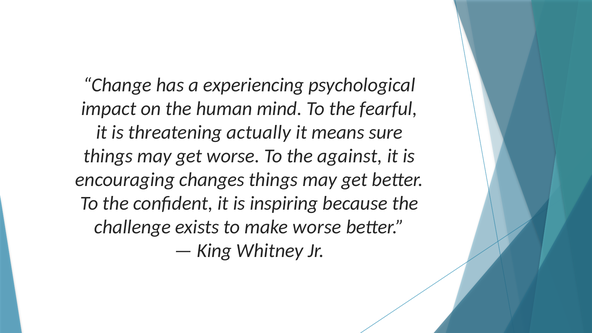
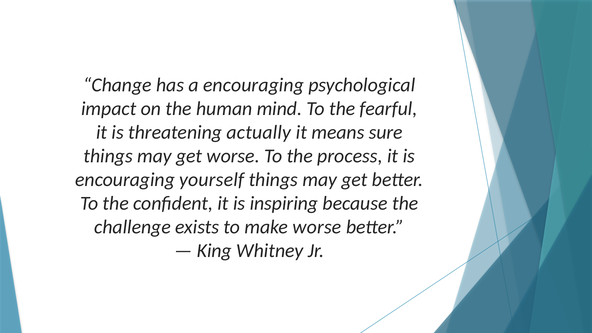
a experiencing: experiencing -> encouraging (254, 85)
against: against -> process (350, 156)
changes: changes -> yourself (212, 180)
